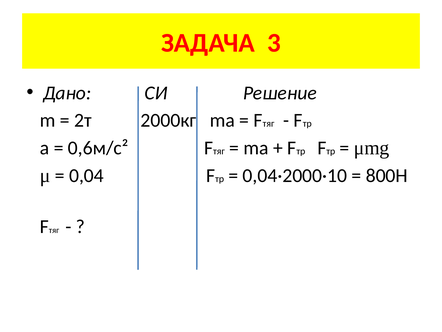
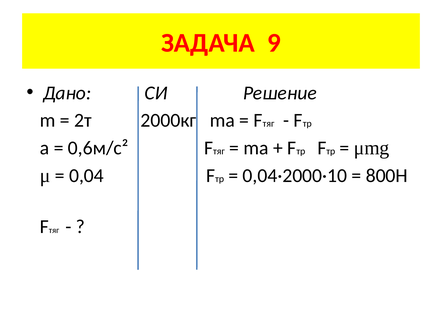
3: 3 -> 9 (274, 43)
